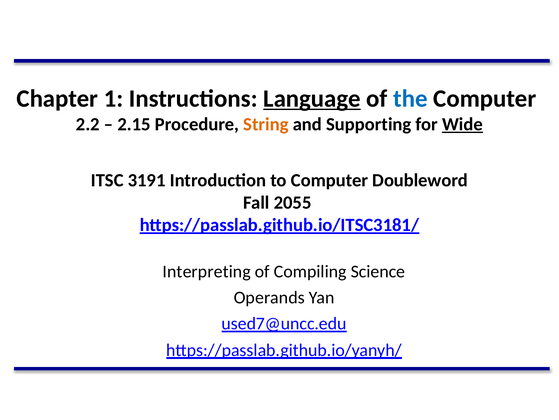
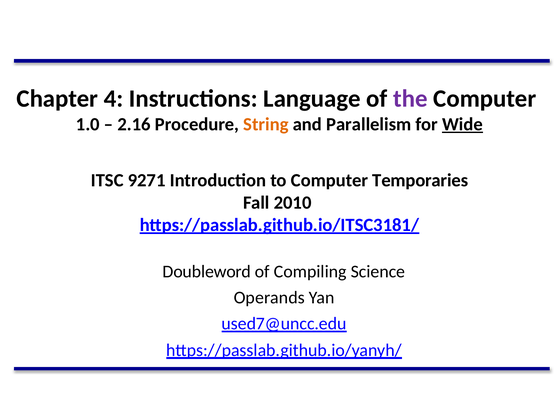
1: 1 -> 4 (113, 98)
Language underline: present -> none (312, 98)
the colour: blue -> purple (410, 98)
2.2: 2.2 -> 1.0 (88, 124)
2.15: 2.15 -> 2.16 (134, 124)
Supporting: Supporting -> Parallelism (369, 124)
3191: 3191 -> 9271 (147, 180)
Doubleword: Doubleword -> Temporaries (420, 180)
2055: 2055 -> 2010 (293, 202)
Interpreting: Interpreting -> Doubleword (207, 271)
